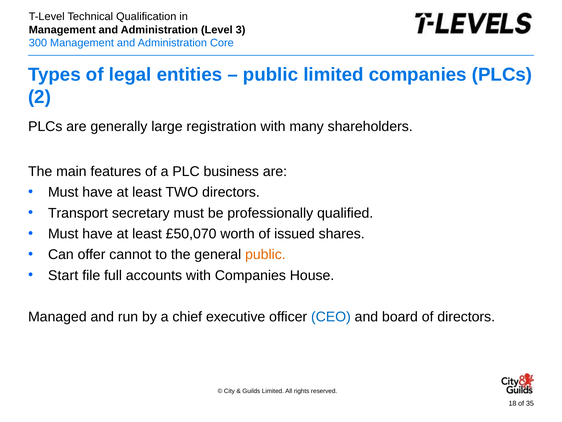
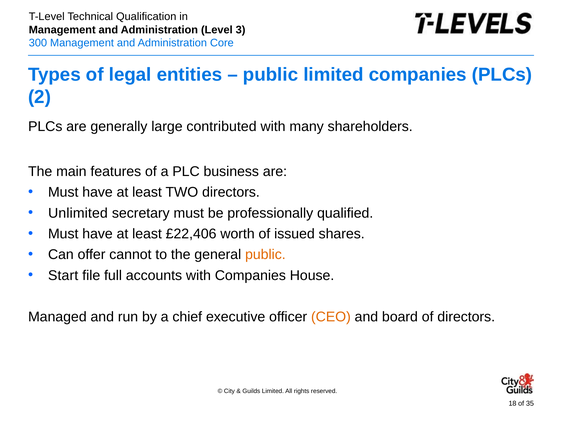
registration: registration -> contributed (222, 126)
Transport: Transport -> Unlimited (78, 213)
£50,070: £50,070 -> £22,406 (191, 234)
CEO colour: blue -> orange (331, 317)
